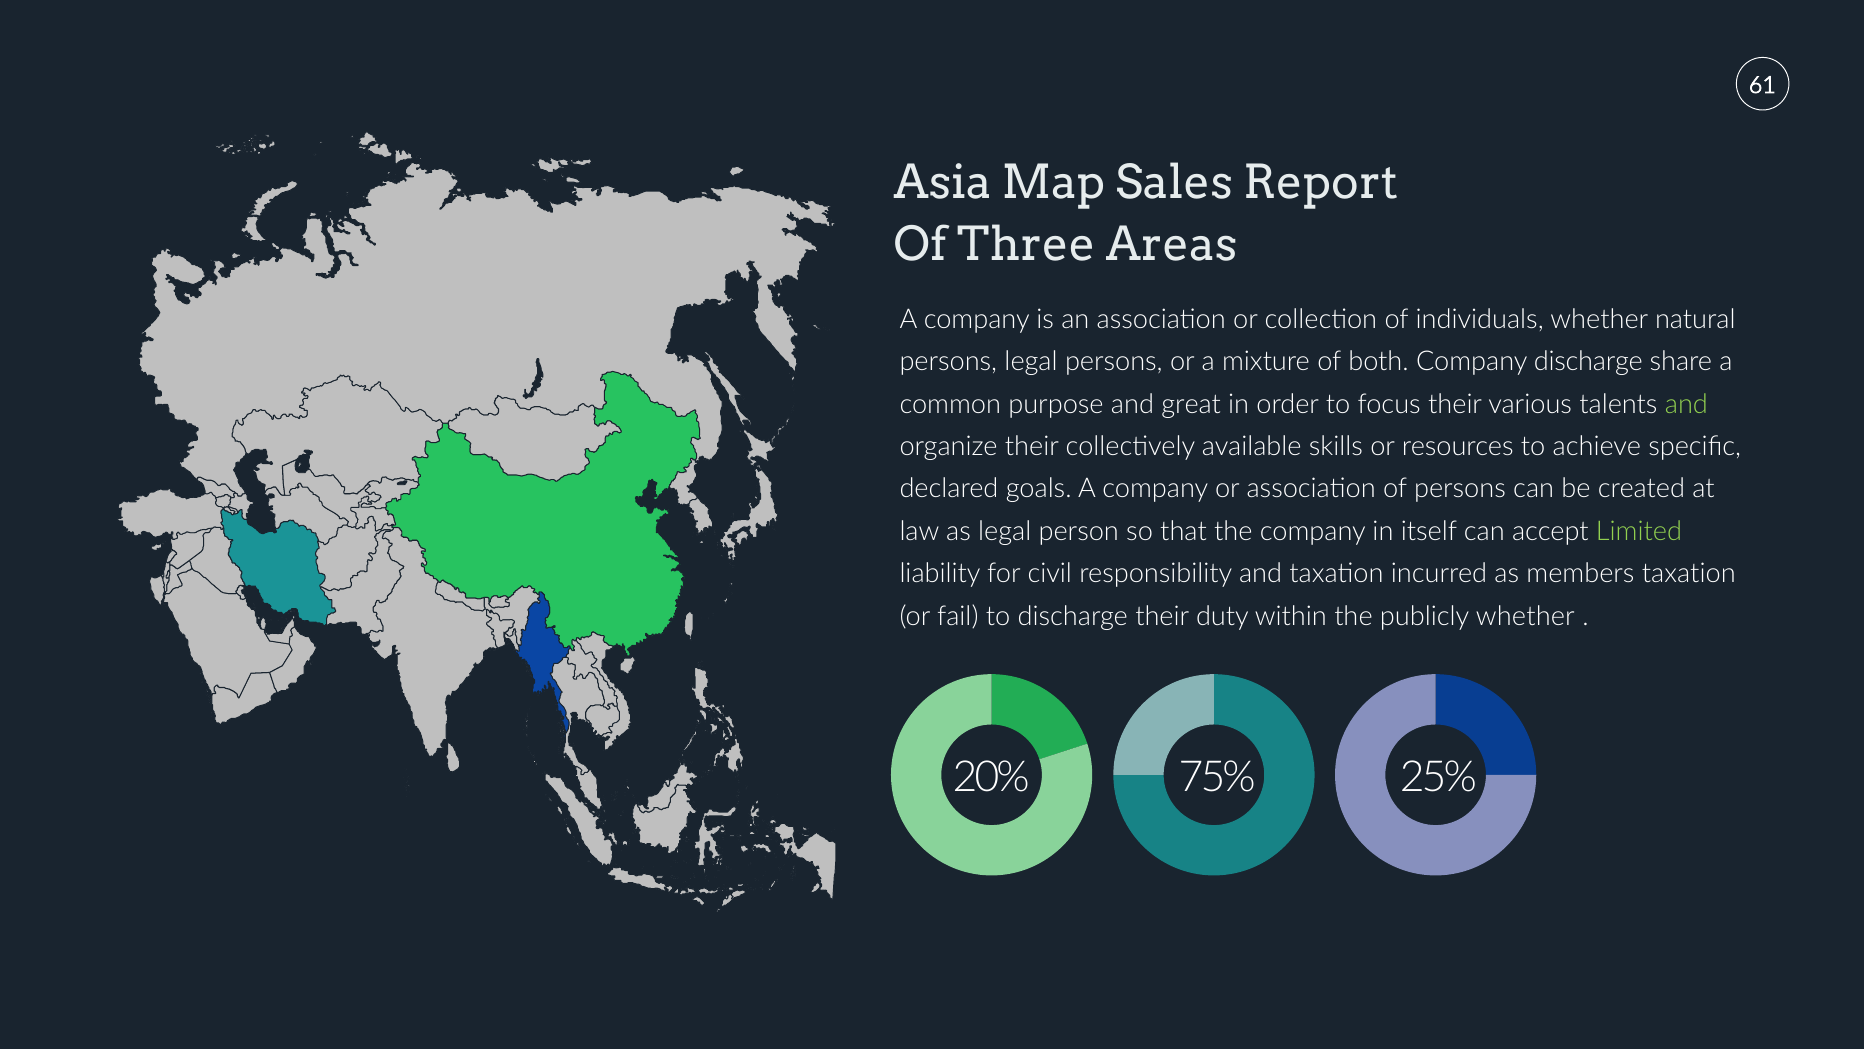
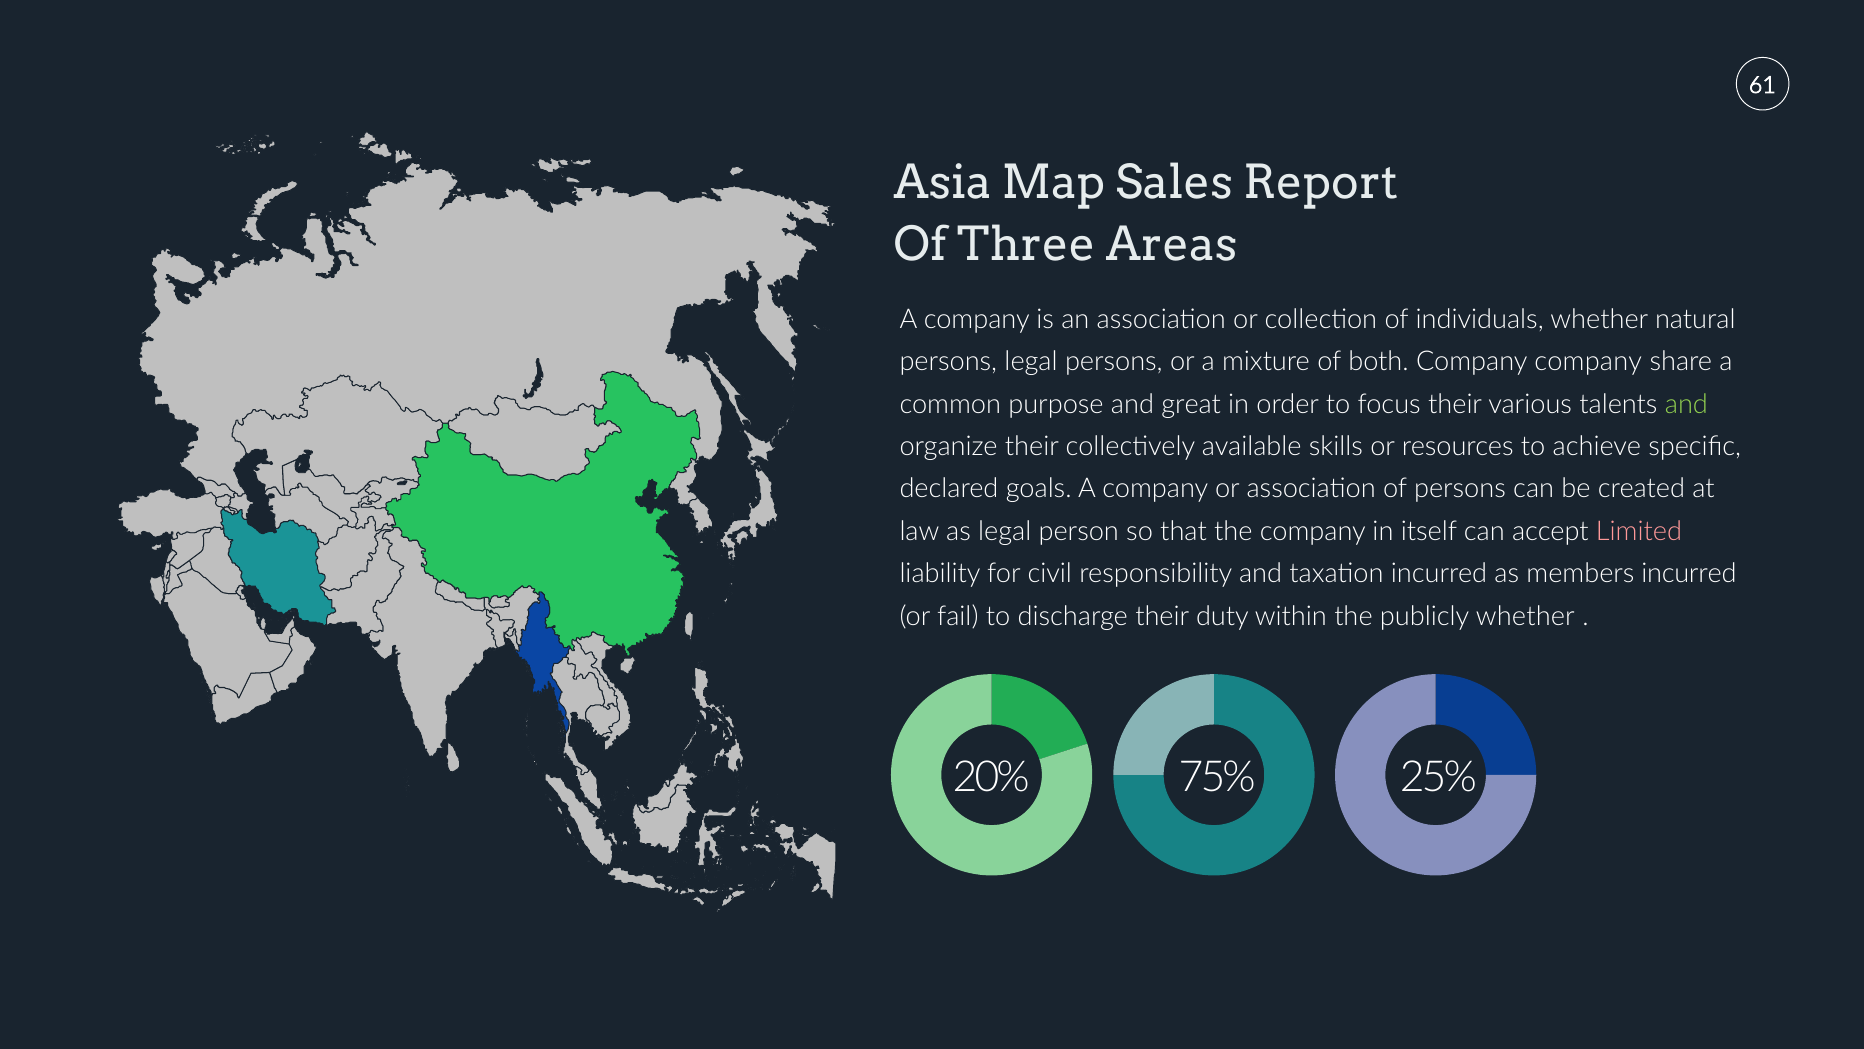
Company discharge: discharge -> company (1588, 362)
Limited colour: light green -> pink (1639, 531)
members taxation: taxation -> incurred (1689, 574)
